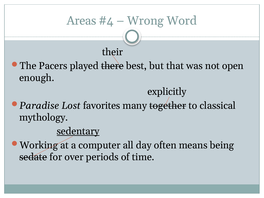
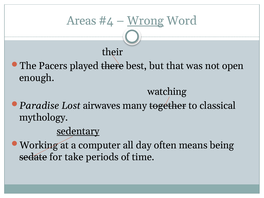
Wrong underline: none -> present (145, 21)
explicitly: explicitly -> watching (167, 92)
favorites: favorites -> airwaves (102, 106)
over: over -> take (74, 157)
